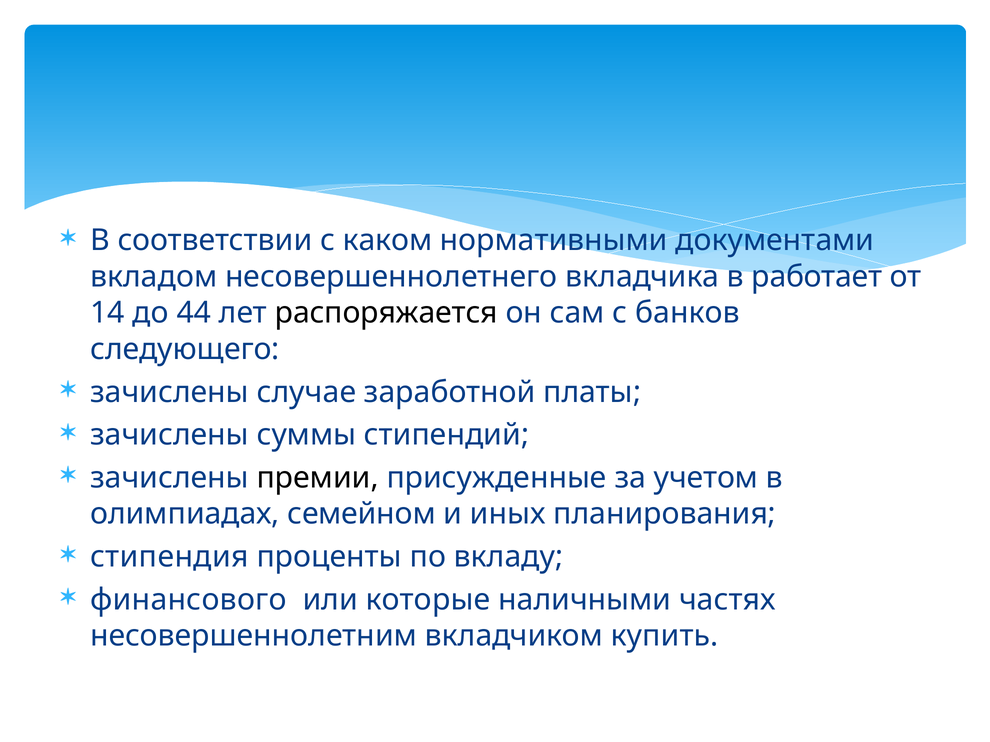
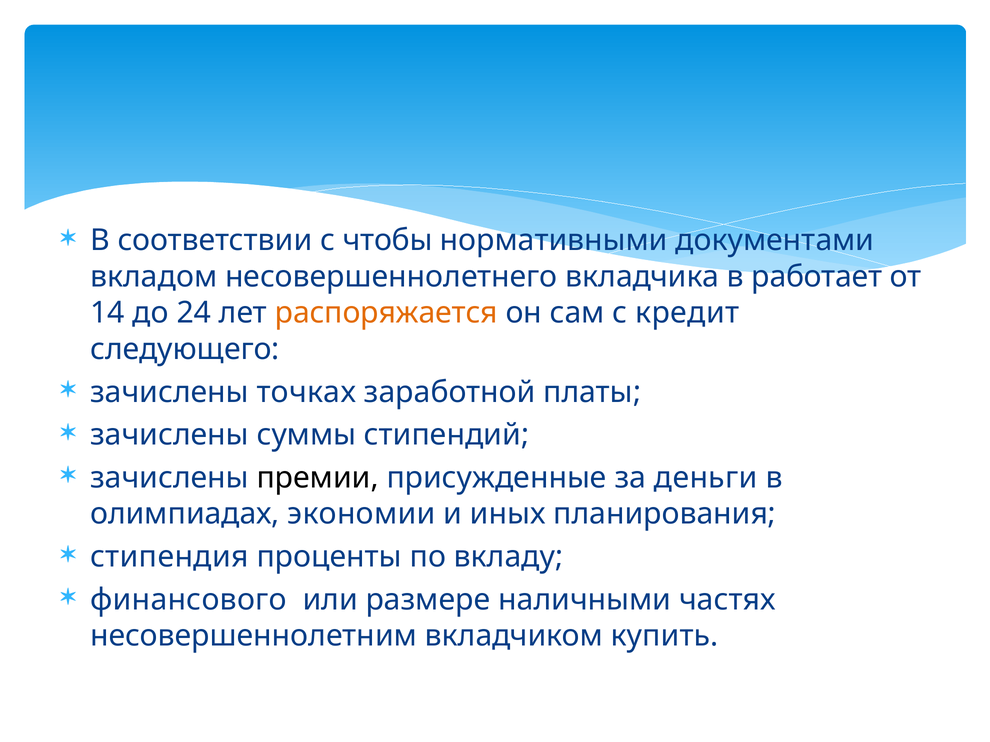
каком: каком -> чтобы (388, 241)
44: 44 -> 24 (194, 313)
распоряжается colour: black -> orange (386, 313)
банков: банков -> кредит (687, 313)
случае: случае -> точках (306, 392)
учетом: учетом -> деньги (706, 478)
семейном: семейном -> экономии (361, 514)
которые: которые -> размере (428, 600)
